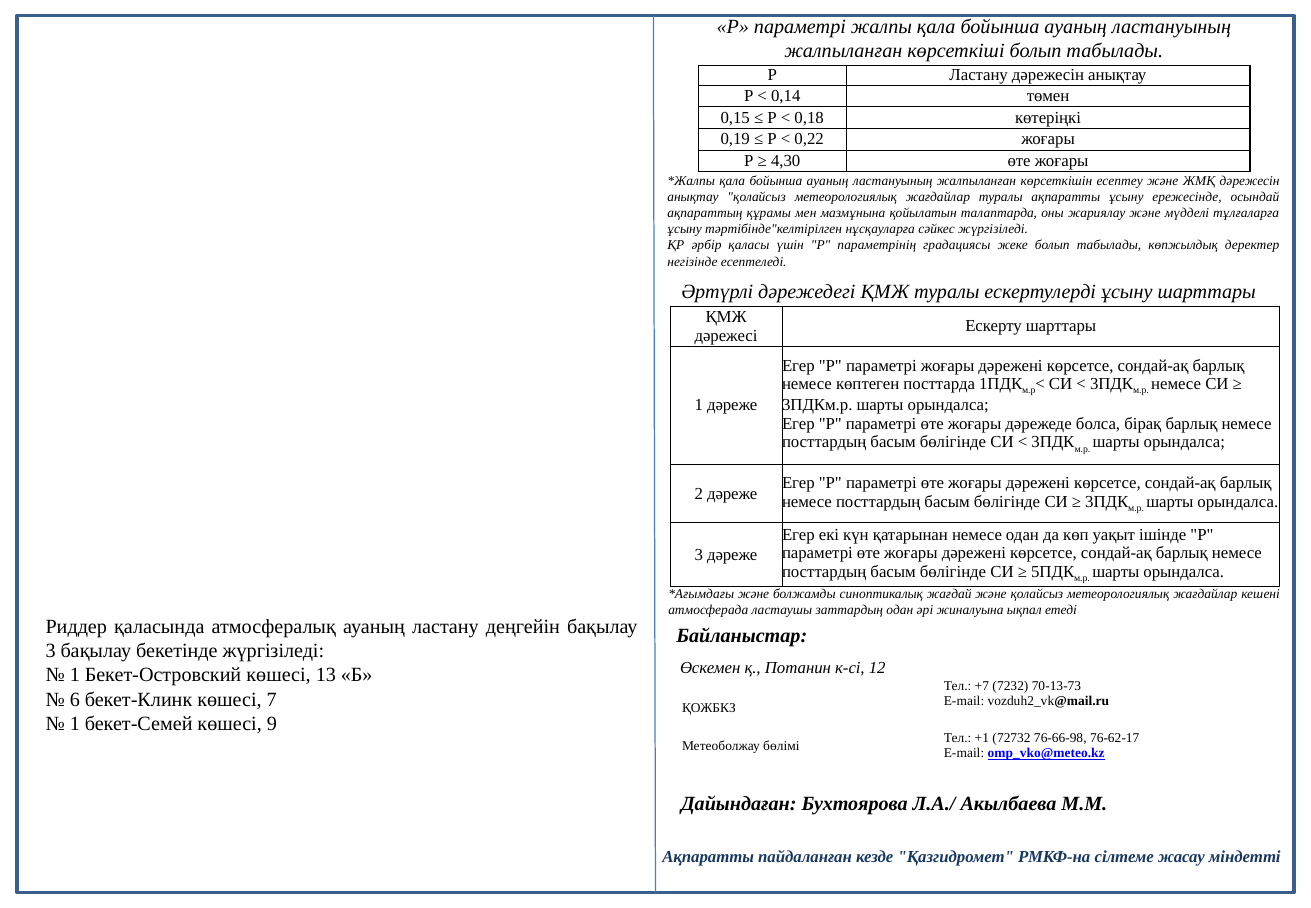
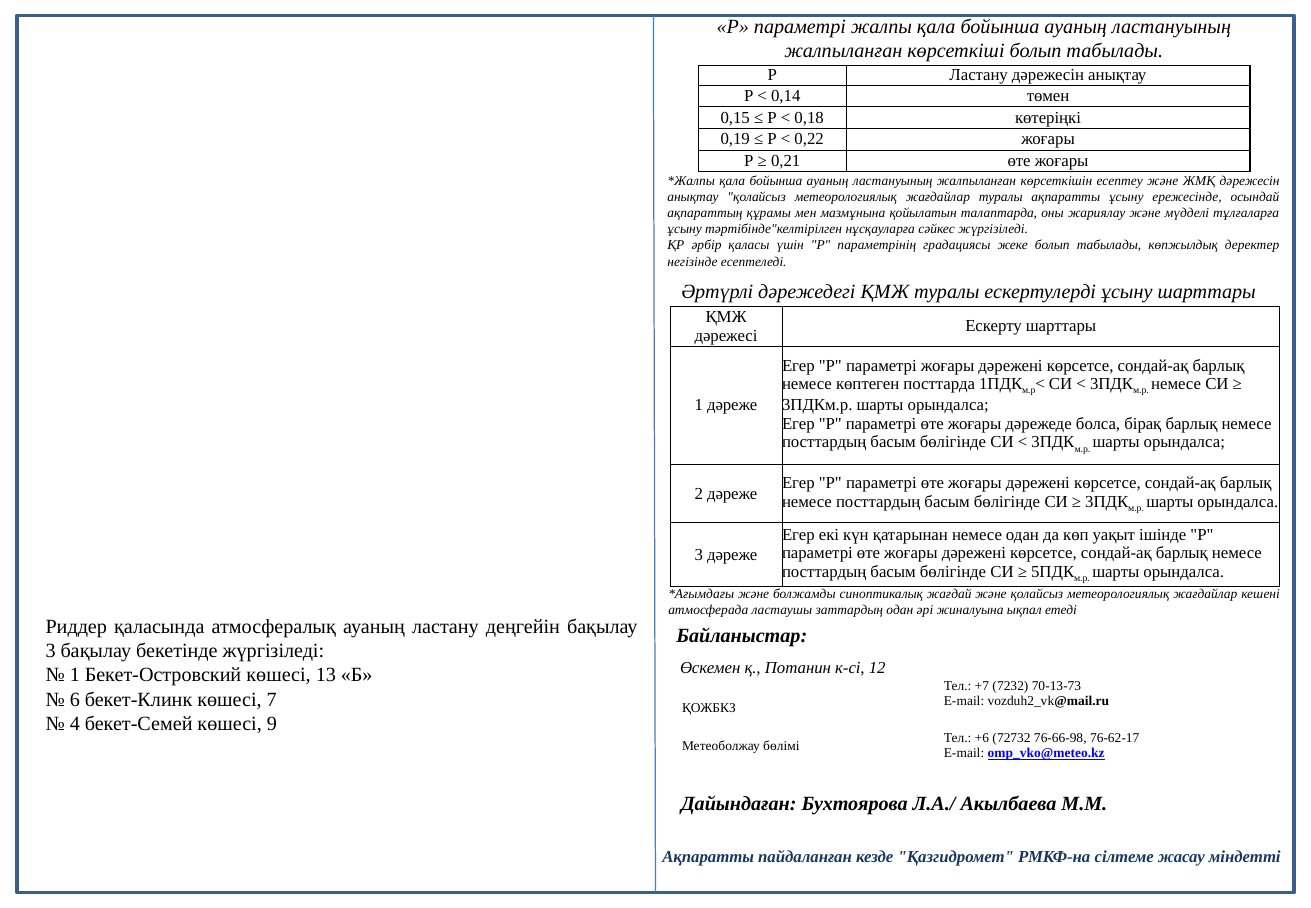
4,30: 4,30 -> 0,21 (786, 161)
1: 1 -> 4 (75, 723)
+1: +1 -> +6 (982, 738)
